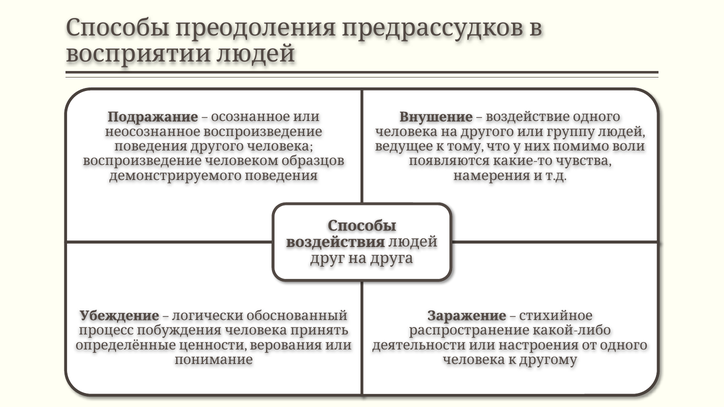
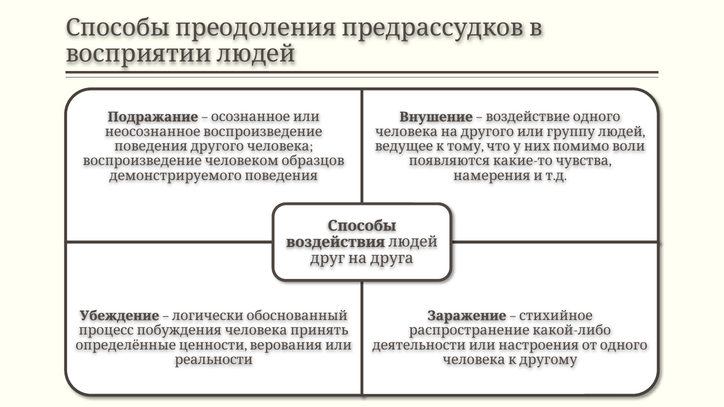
понимание: понимание -> реальности (214, 360)
